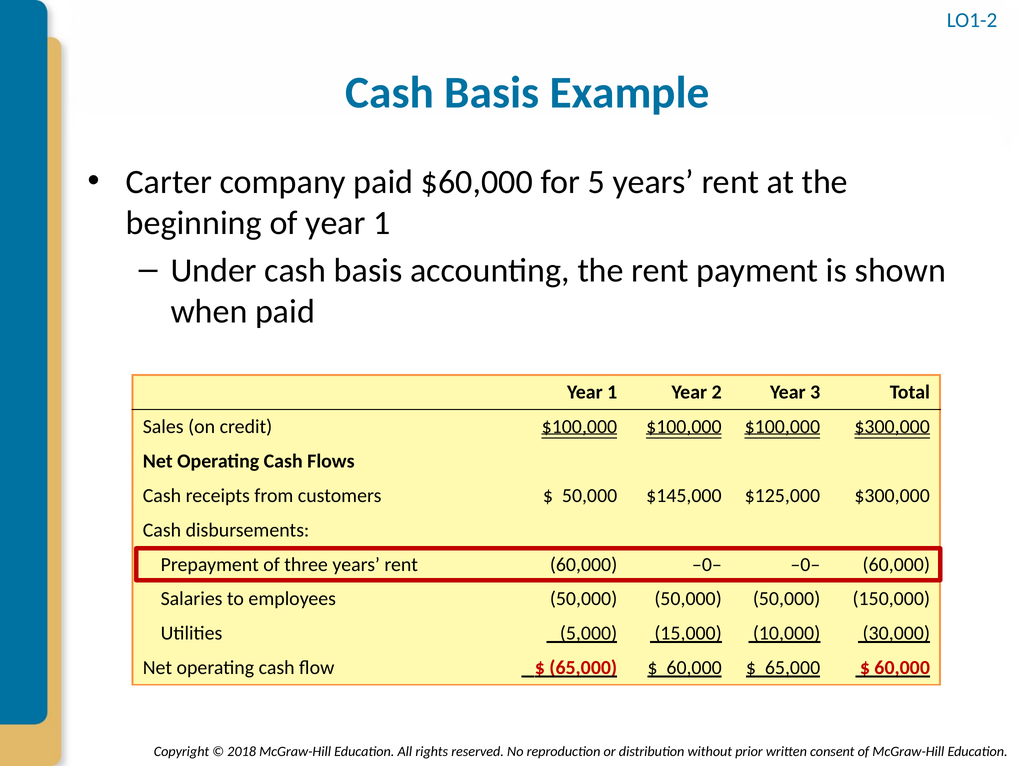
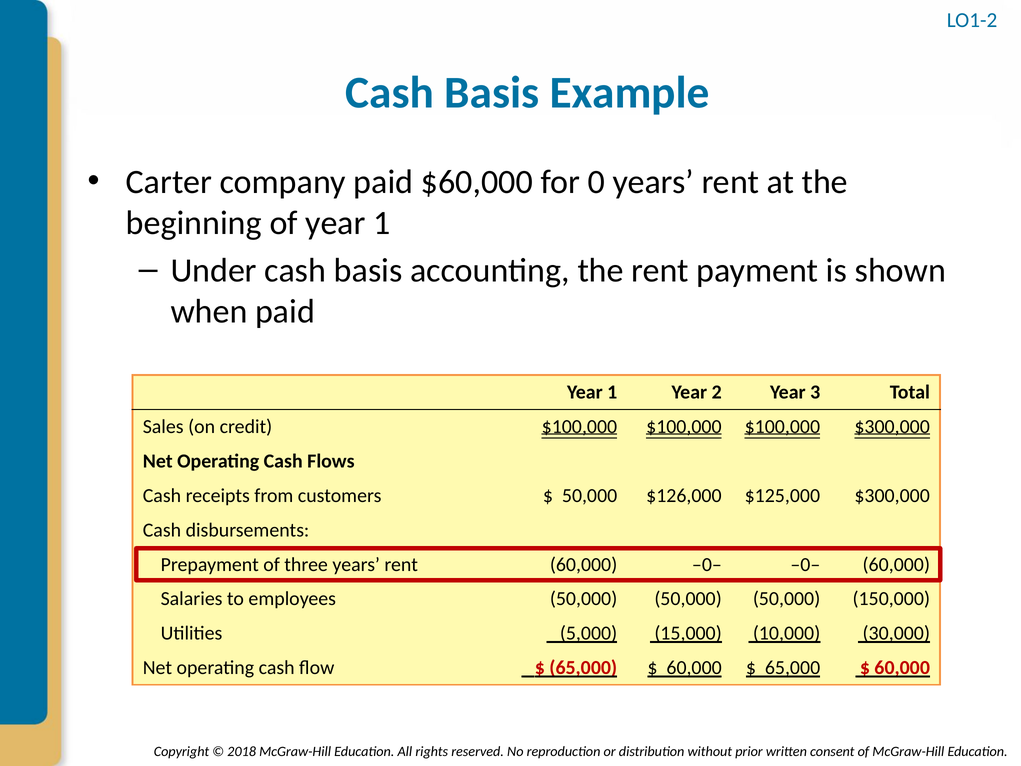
5: 5 -> 0 (596, 182)
$145,000: $145,000 -> $126,000 (684, 496)
